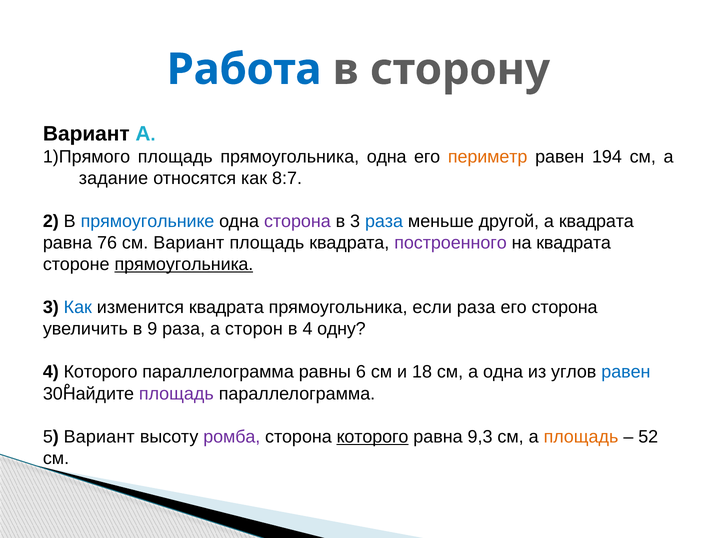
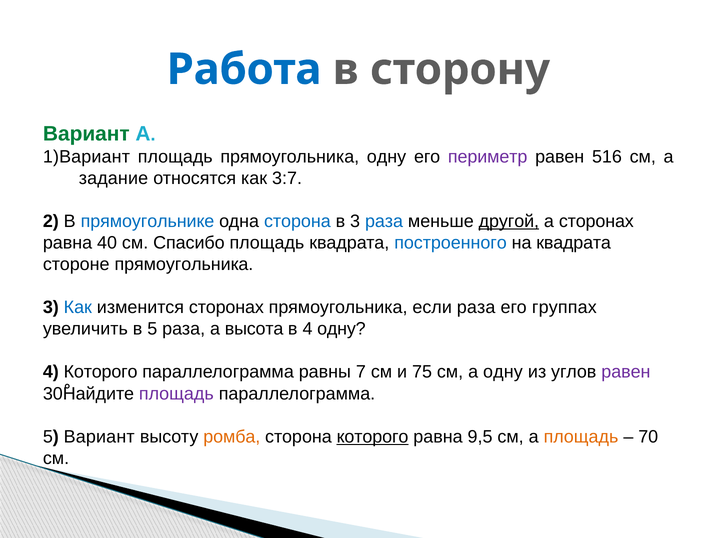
Вариант colour: black -> green (86, 134)
1)Прямого: 1)Прямого -> 1)Вариант (86, 157)
прямоугольника одна: одна -> одну (387, 157)
периметр colour: orange -> purple (488, 157)
194: 194 -> 516 (607, 157)
8:7: 8:7 -> 3:7 (287, 178)
сторона colour: purple -> blue (297, 221)
другой underline: none -> present (509, 221)
а квадрата: квадрата -> сторонах (596, 221)
76: 76 -> 40 (107, 243)
см Вариант: Вариант -> Спасибо (189, 243)
построенного colour: purple -> blue (451, 243)
прямоугольника underline: present -> none (184, 264)
изменится квадрата: квадрата -> сторонах (226, 307)
его сторона: сторона -> группах (564, 307)
в 9: 9 -> 5 (152, 329)
сторон: сторон -> высота (254, 329)
6: 6 -> 7 (361, 372)
18: 18 -> 75 (422, 372)
а одна: одна -> одну (503, 372)
равен colour: blue -> purple (626, 372)
ромба colour: purple -> orange (232, 436)
9,3: 9,3 -> 9,5 (480, 436)
52: 52 -> 70 (648, 436)
